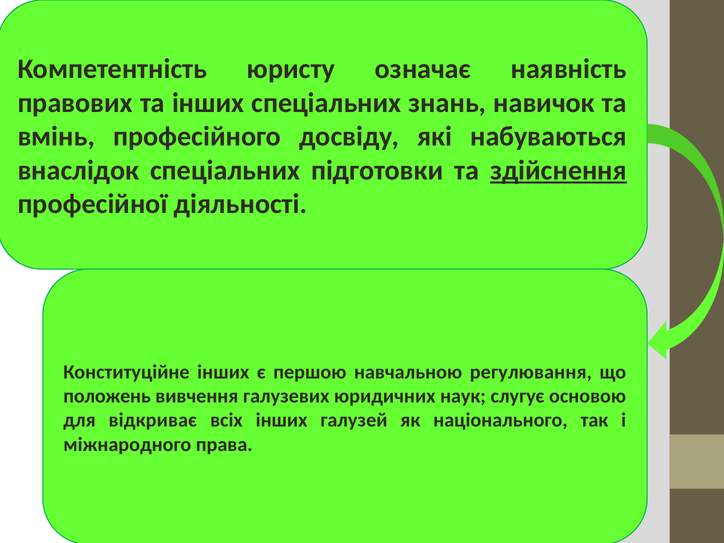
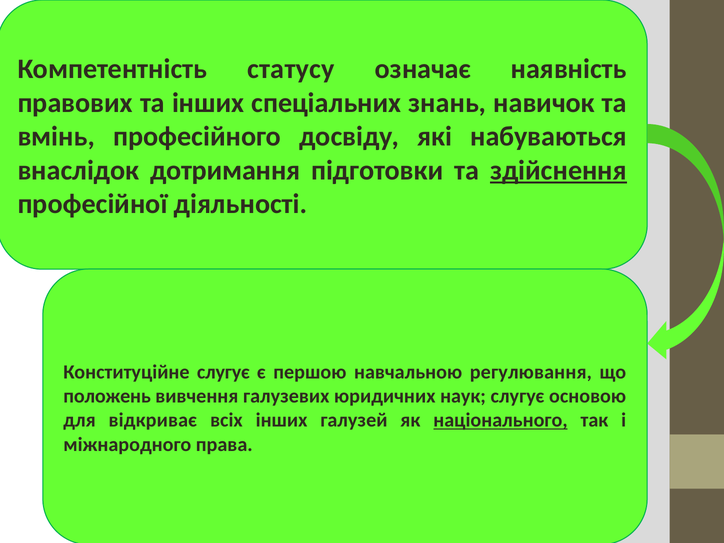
юристу: юристу -> статусу (291, 69)
внаслідок спеціальних: спеціальних -> дотримання (225, 170)
Конституційне інших: інших -> слугує (223, 372)
національного underline: none -> present (500, 420)
